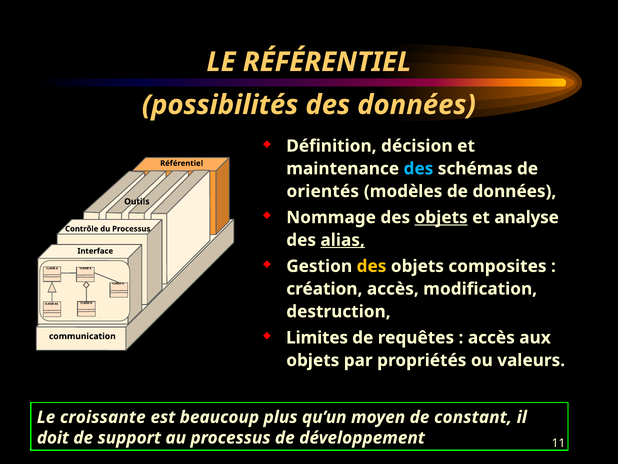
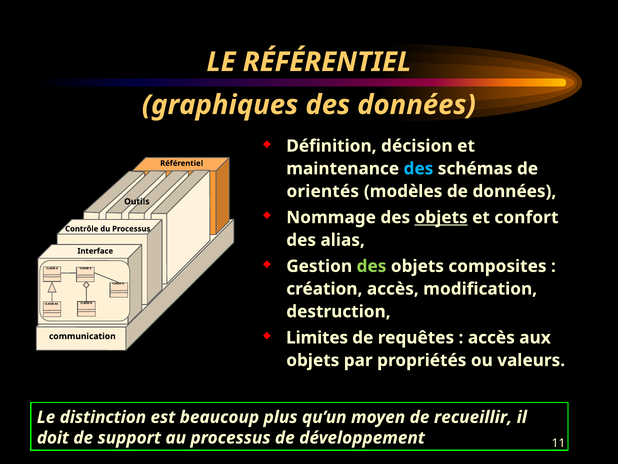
possibilités: possibilités -> graphiques (220, 105)
analyse: analyse -> confort (526, 217)
alias underline: present -> none (343, 240)
des colour: yellow -> light green (371, 266)
croissante: croissante -> distinction (103, 417)
constant: constant -> recueillir (473, 417)
